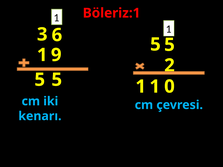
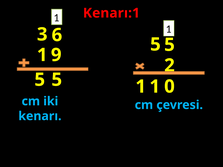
Böleriz:1: Böleriz:1 -> Kenarı:1 (111, 13)
